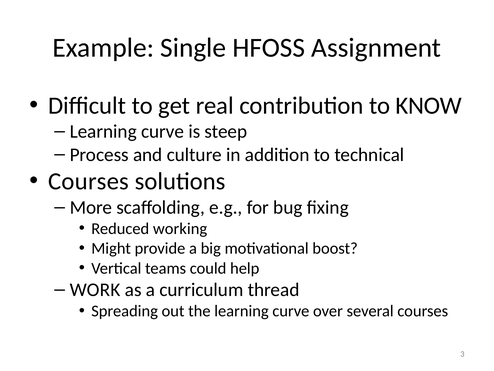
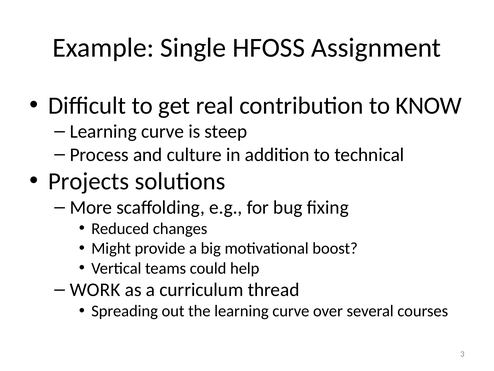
Courses: Courses -> Projects (89, 181)
working: working -> changes (180, 228)
